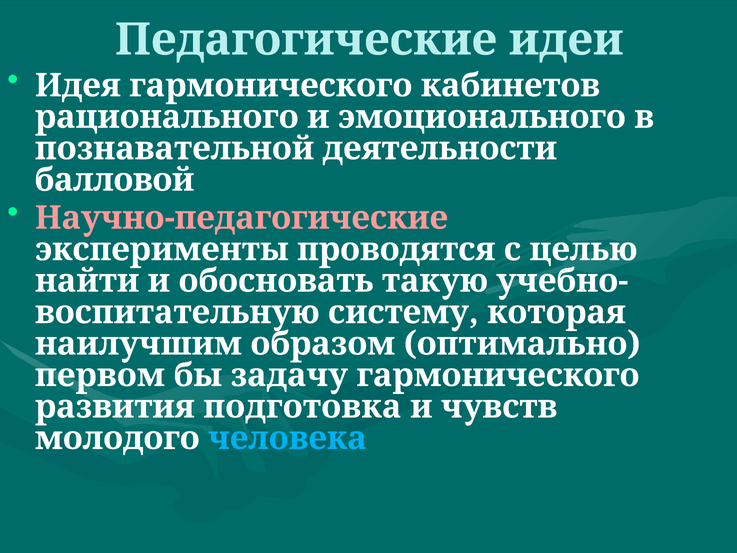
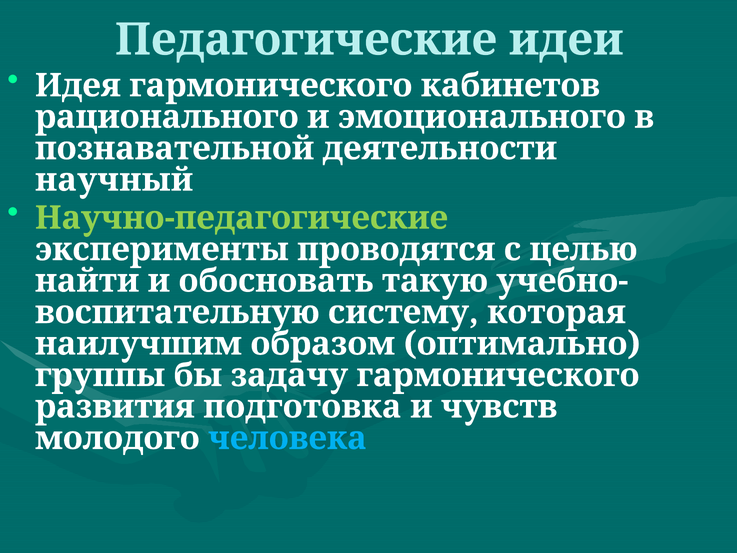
балловой: балловой -> научный (114, 180)
Научно-педагогические colour: pink -> light green (242, 218)
первом: первом -> группы (100, 375)
